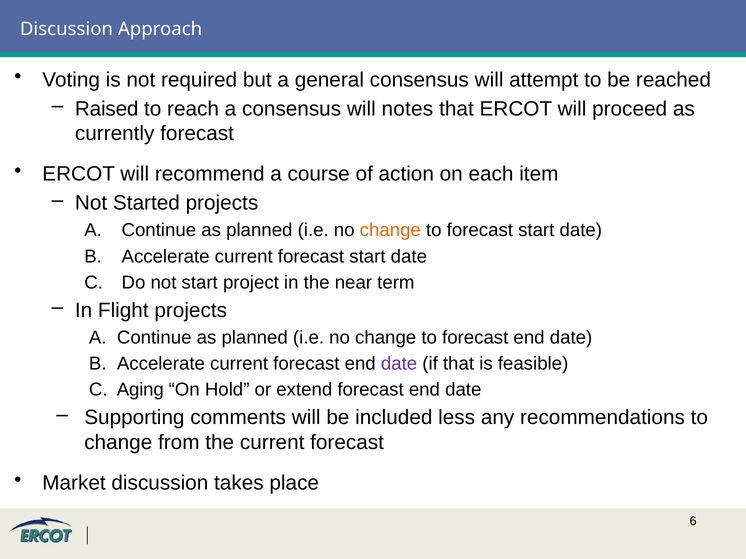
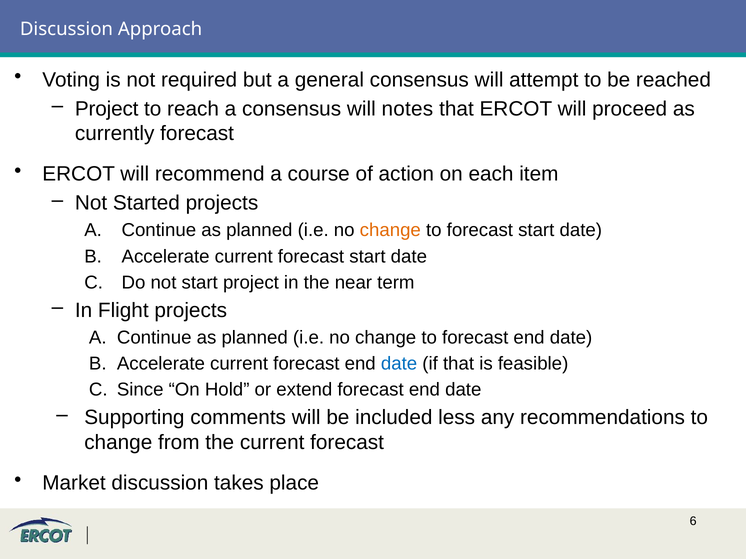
Raised: Raised -> Project (107, 109)
date colour: purple -> blue (399, 364)
Aging: Aging -> Since (140, 390)
